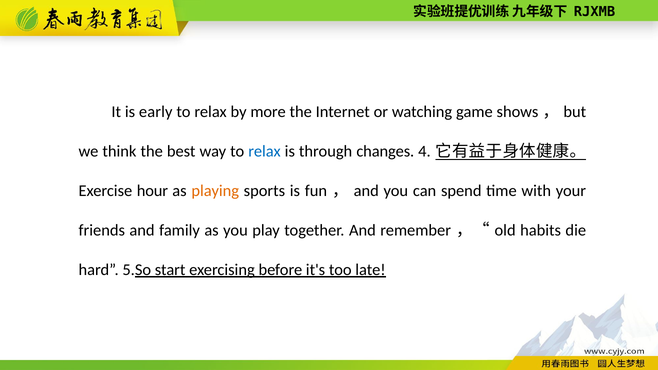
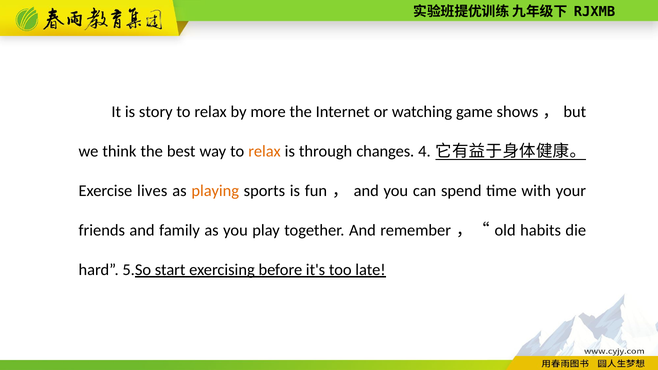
early: early -> story (156, 112)
relax colour: blue -> orange (264, 151)
hour: hour -> lives (152, 191)
